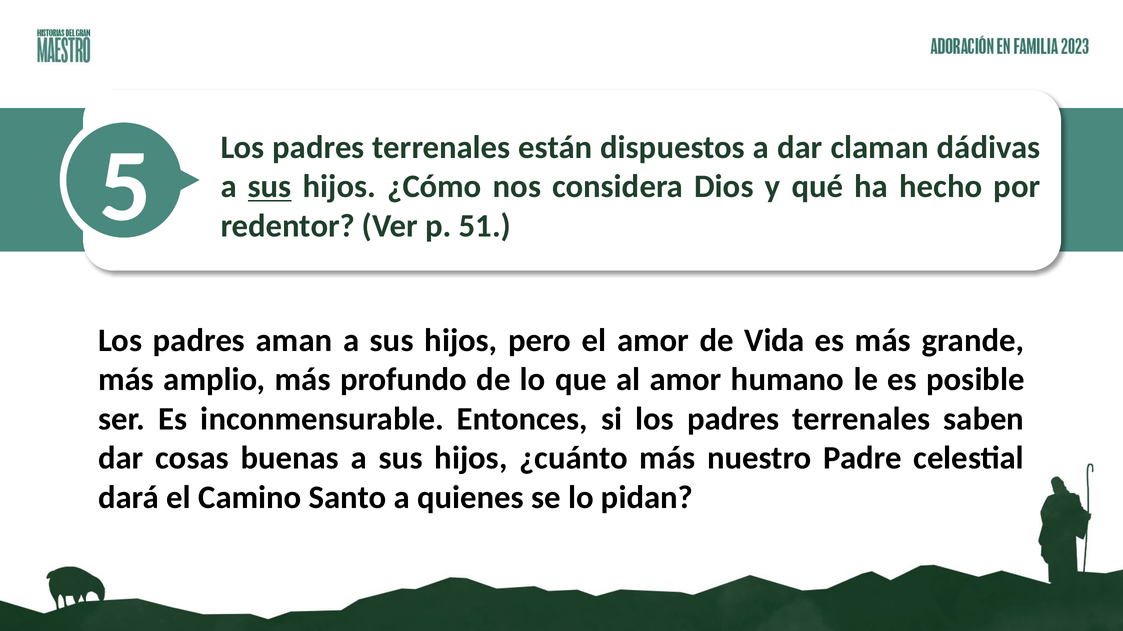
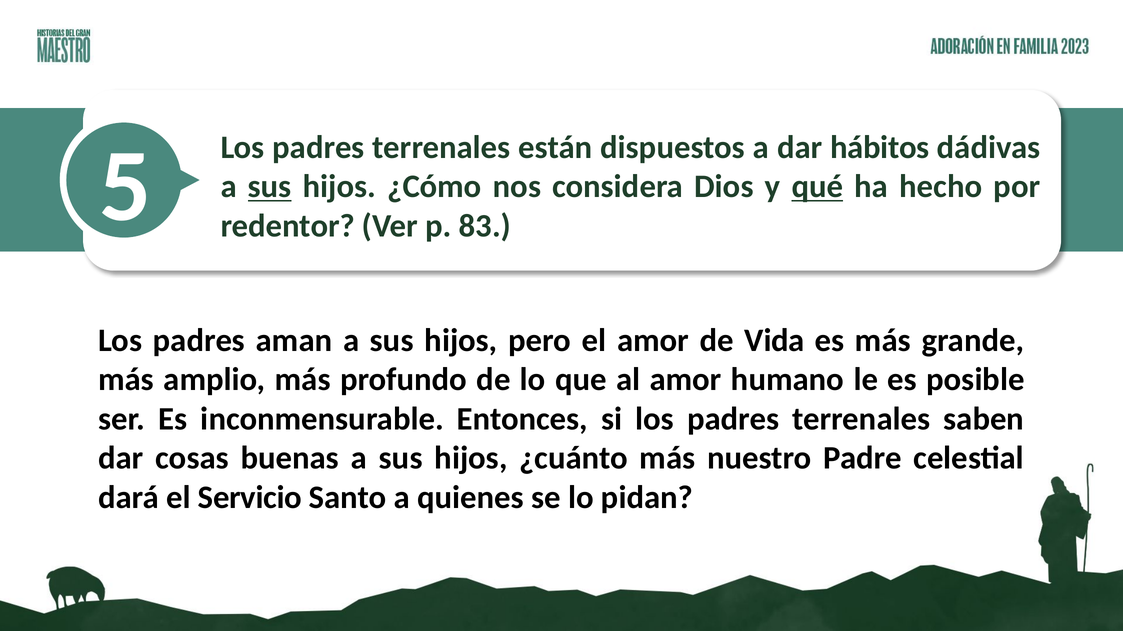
claman: claman -> hábitos (880, 148)
qué underline: none -> present (817, 187)
51: 51 -> 83 (485, 226)
Camino: Camino -> Servicio (250, 498)
